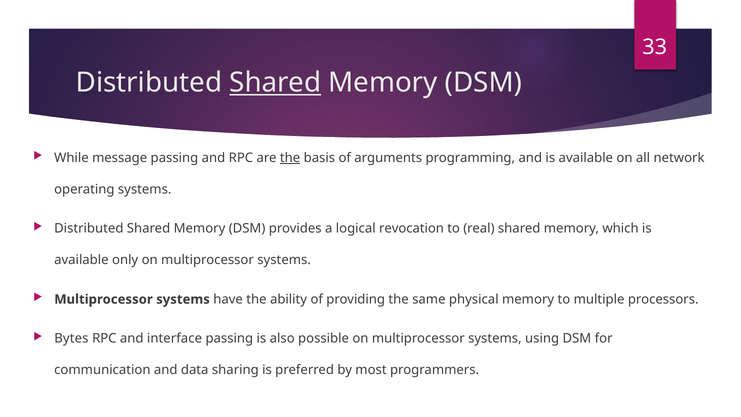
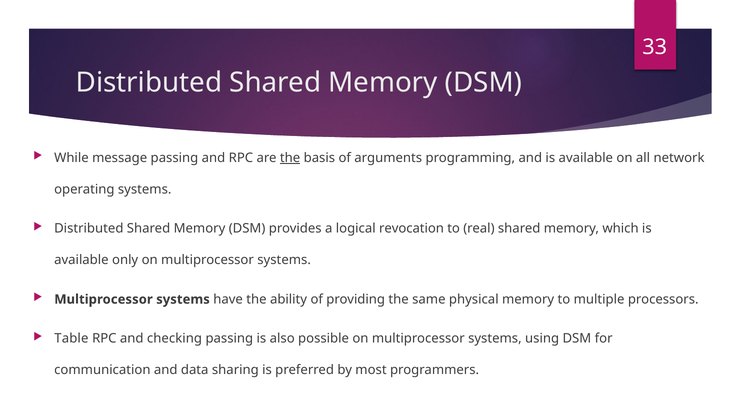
Shared underline: present -> none (275, 83)
Bytes: Bytes -> Table (71, 338)
interface: interface -> checking (174, 338)
